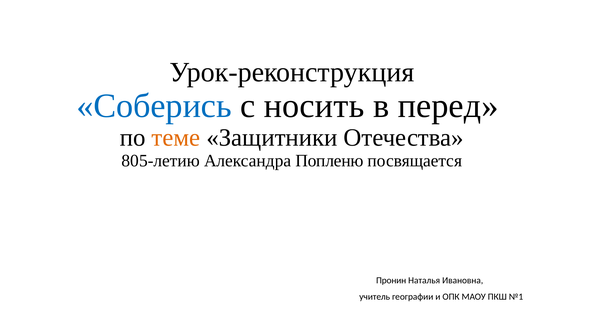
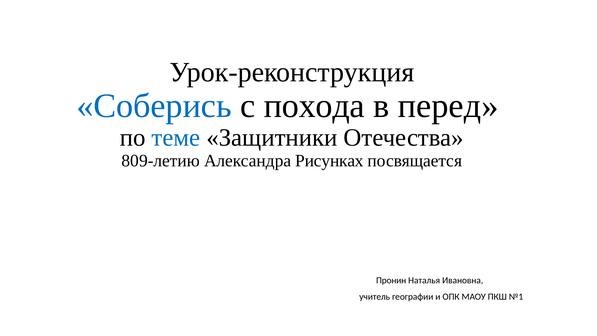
носить: носить -> похода (314, 106)
теме colour: orange -> blue (176, 138)
805-летию: 805-летию -> 809-летию (161, 161)
Попленю: Попленю -> Рисунках (329, 161)
